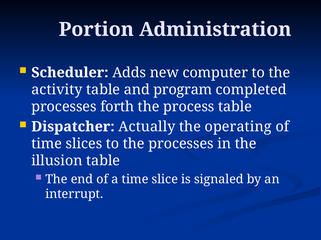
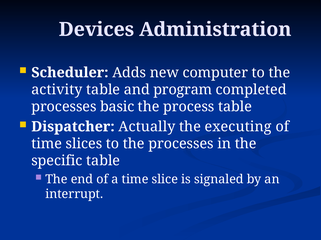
Portion: Portion -> Devices (96, 30)
forth: forth -> basic (117, 107)
operating: operating -> executing (238, 127)
illusion: illusion -> specific (57, 161)
